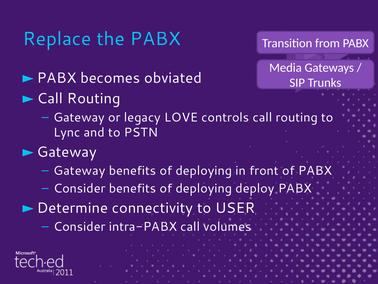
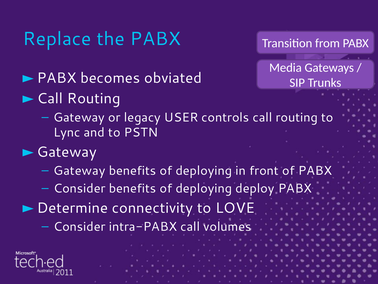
LOVE: LOVE -> USER (181, 117)
USER: USER -> LOVE (235, 208)
